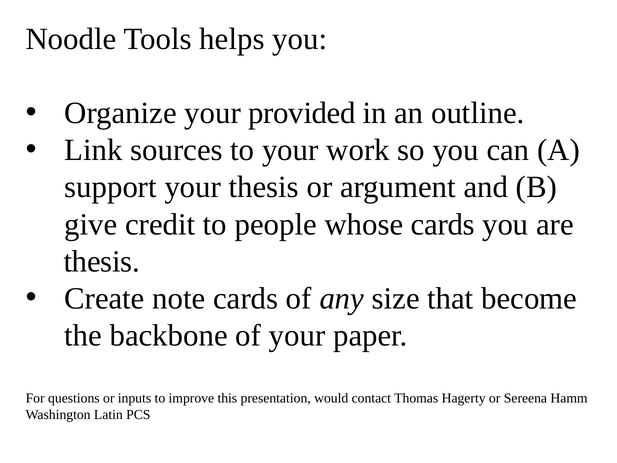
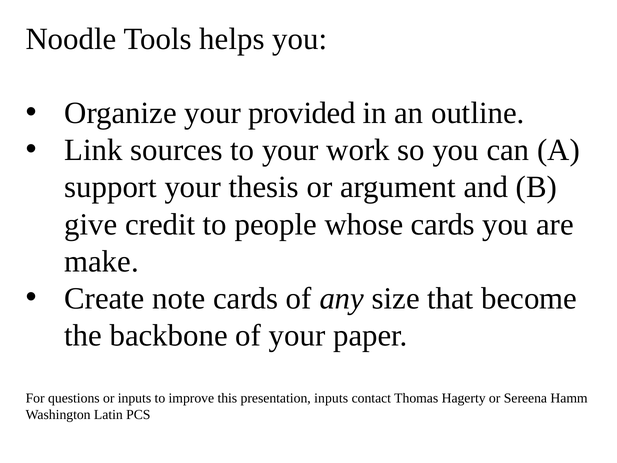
thesis: thesis -> make (102, 261)
presentation would: would -> inputs (331, 398)
